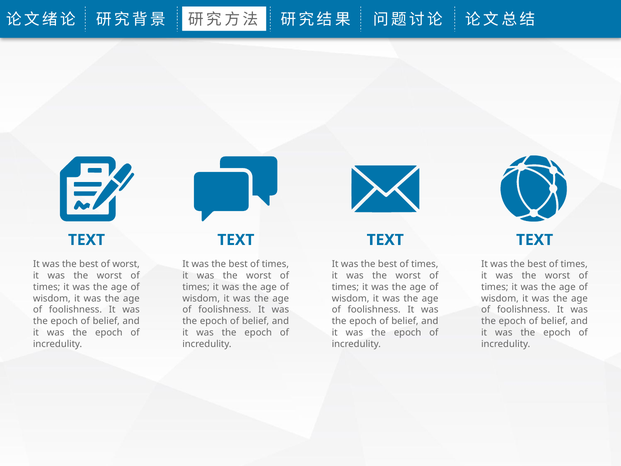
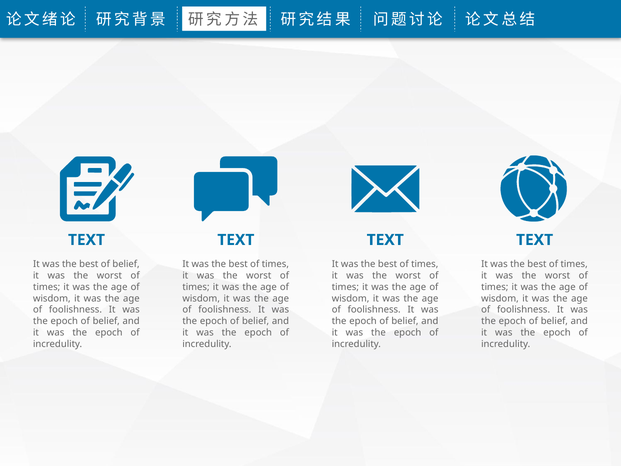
best of worst: worst -> belief (126, 264)
